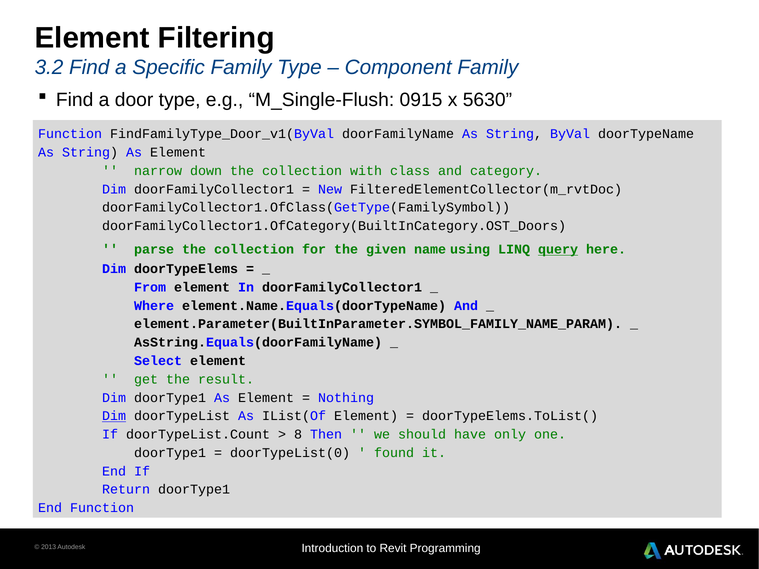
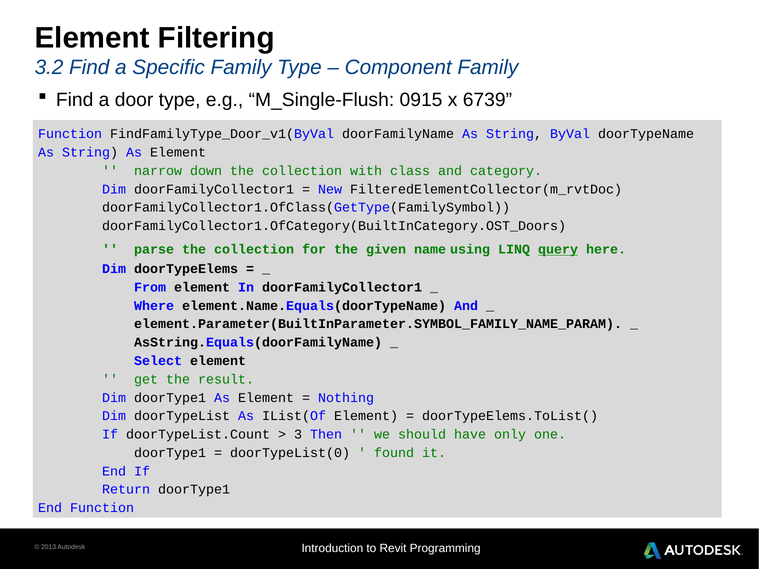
5630: 5630 -> 6739 (487, 100)
Dim underline: present -> none (114, 416)
8: 8 -> 3 (298, 435)
